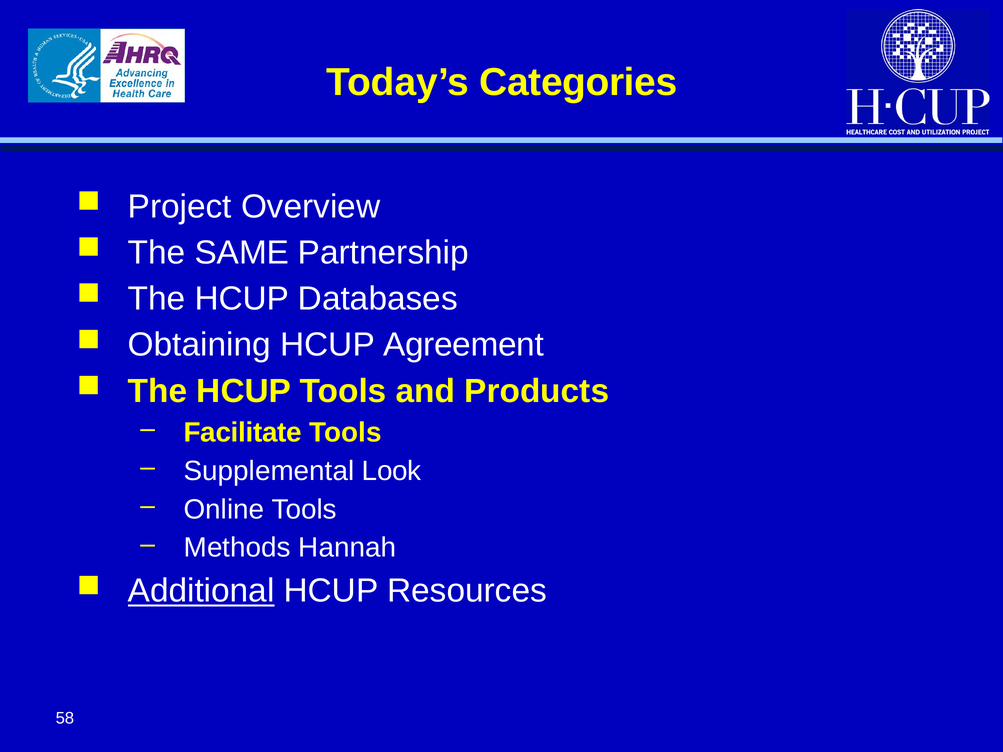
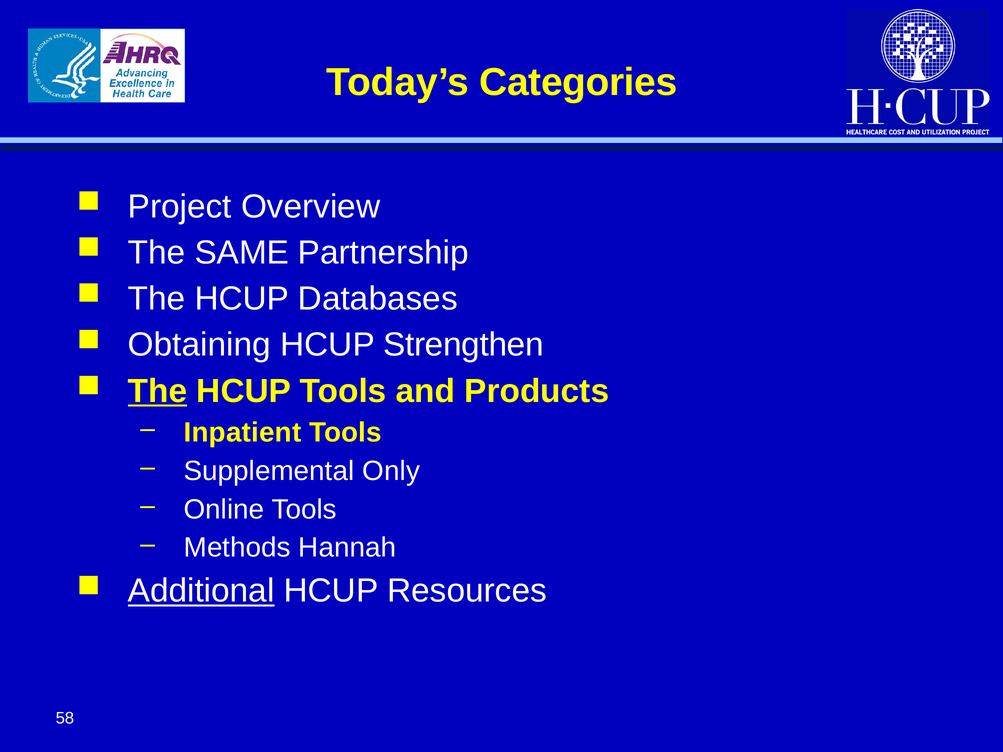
Agreement: Agreement -> Strengthen (464, 345)
The underline: none -> present (157, 391)
Facilitate: Facilitate -> Inpatient (243, 433)
Look: Look -> Only (391, 471)
